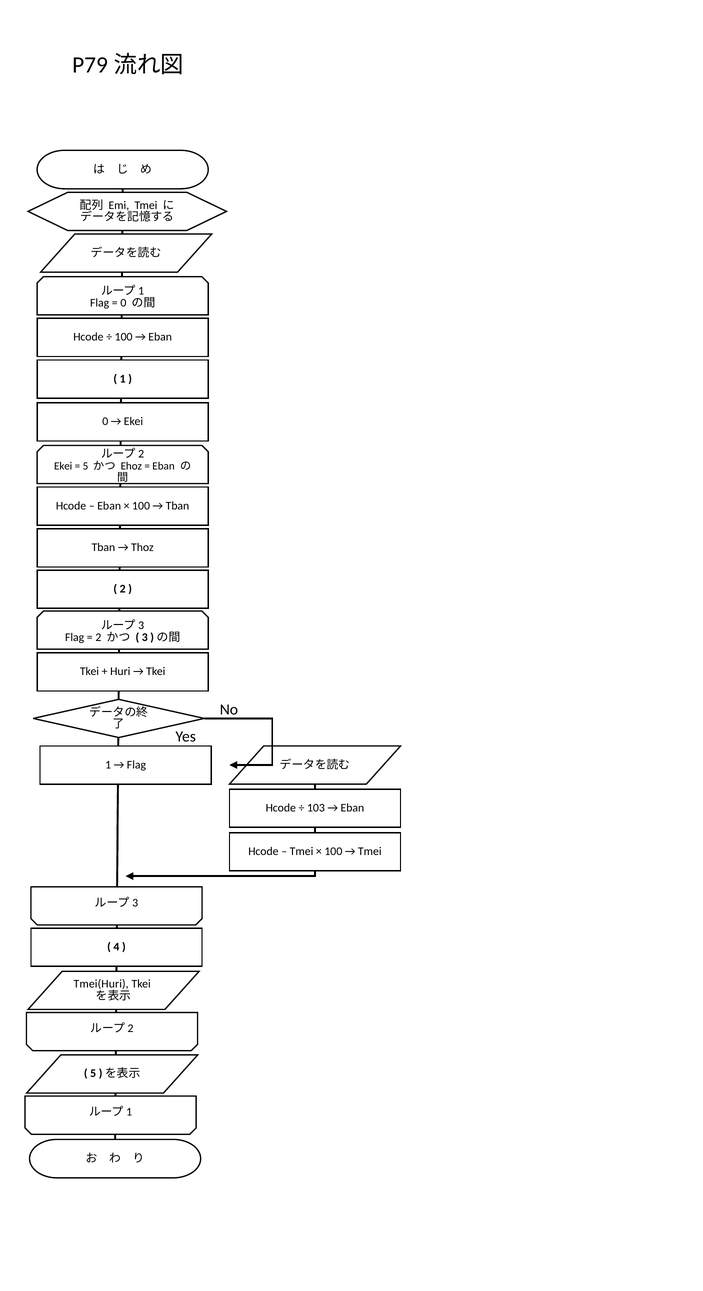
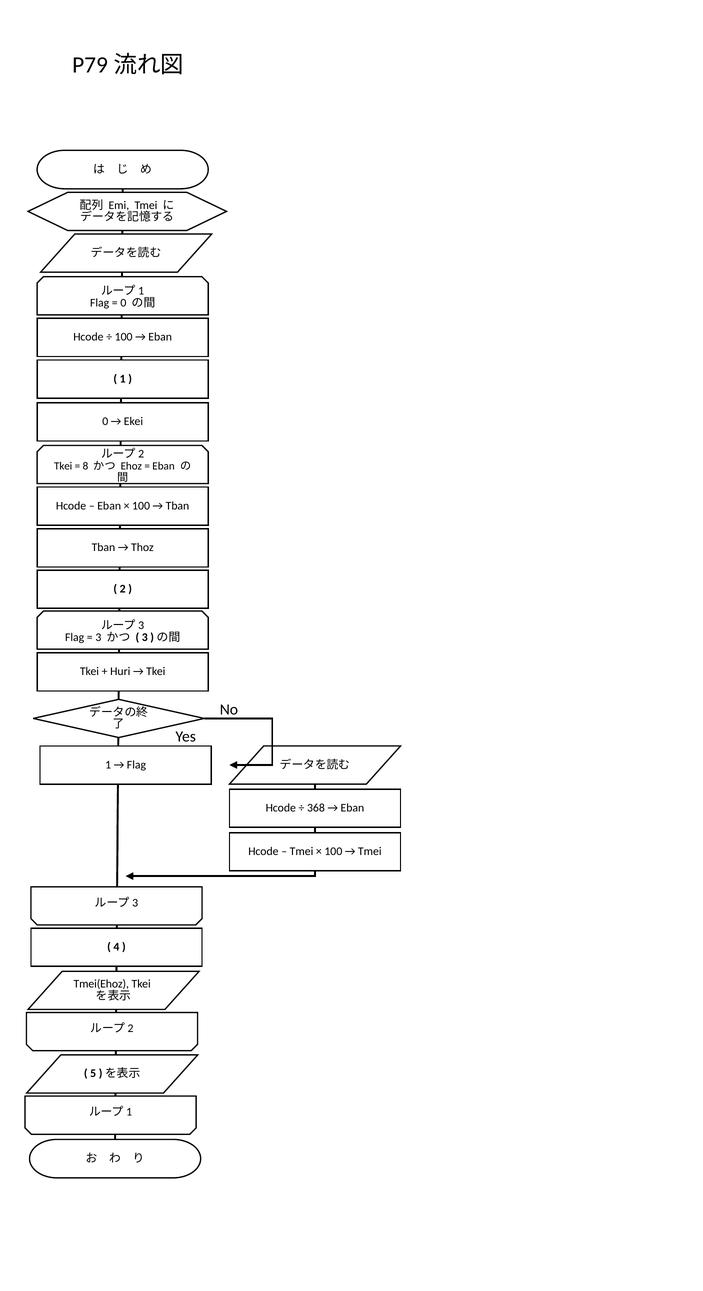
Ekei: Ekei -> Tkei (63, 466)
5: 5 -> 8 (85, 466)
2: 2 -> 3 (98, 637)
103: 103 -> 368 (316, 808)
Tmei(Huri: Tmei(Huri -> Tmei(Ehoz (101, 985)
